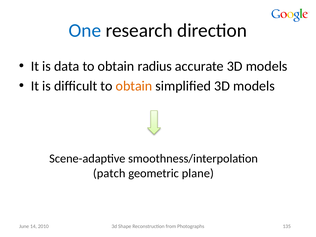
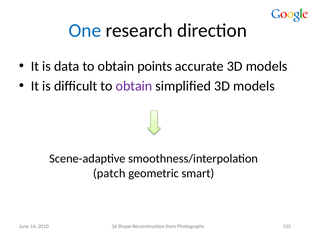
radius: radius -> points (155, 66)
obtain colour: orange -> purple (134, 86)
plane: plane -> smart (198, 173)
